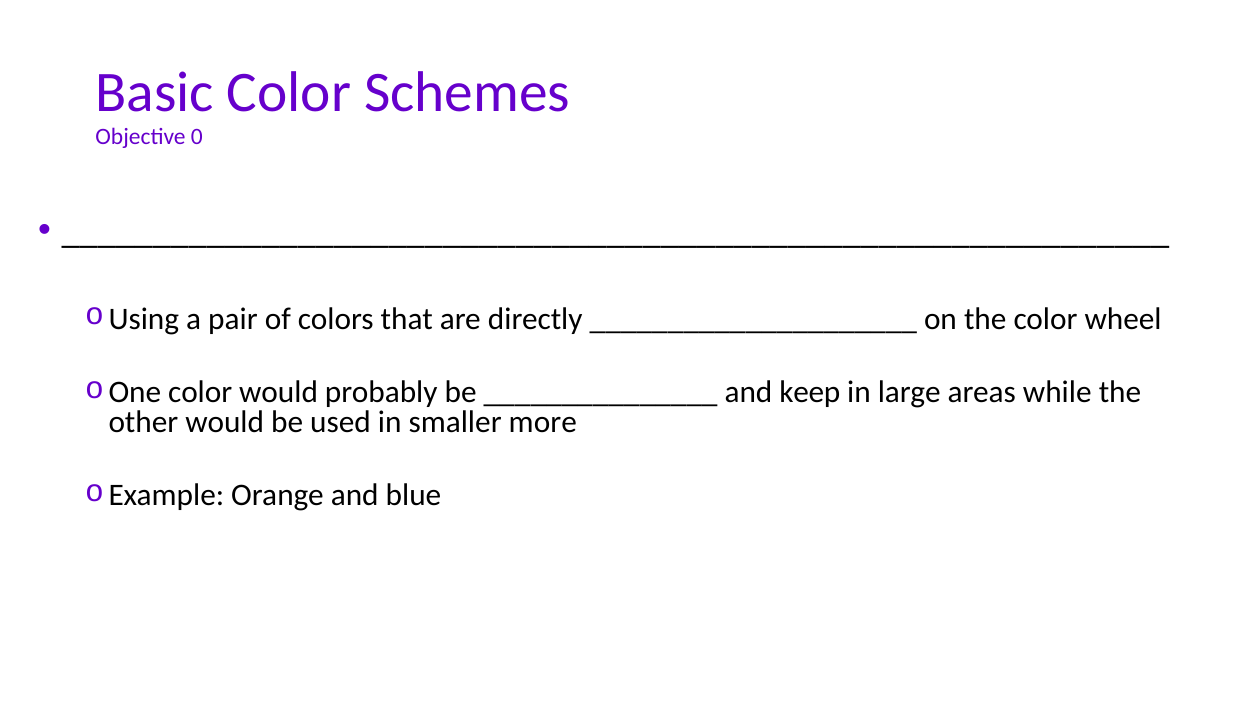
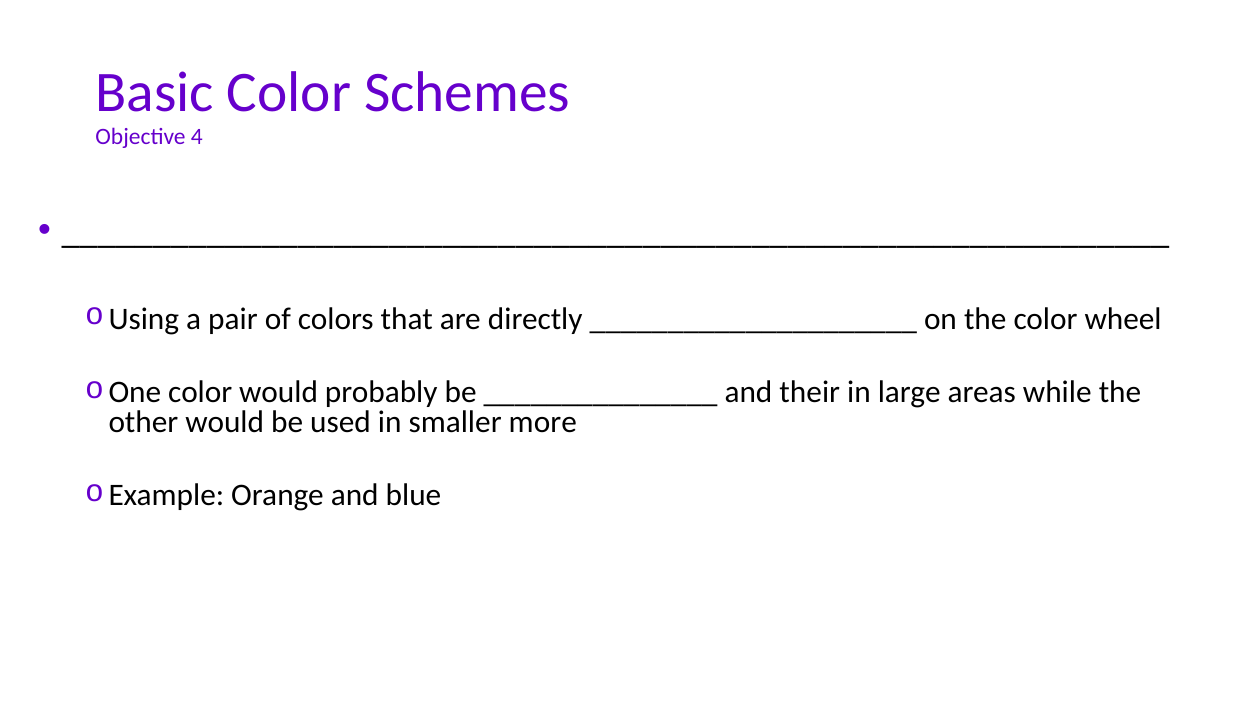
0: 0 -> 4 (197, 136)
keep: keep -> their (810, 392)
